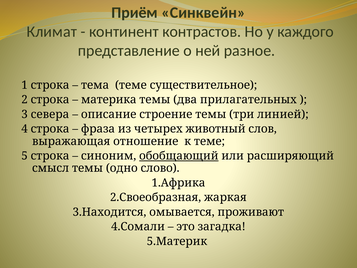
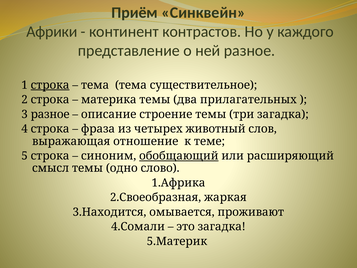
Климат: Климат -> Африки (52, 32)
строка underline: none -> present (50, 85)
тема теме: теме -> тема (131, 85)
3 севера: севера -> разное (50, 114)
три линией: линией -> загадка (283, 114)
